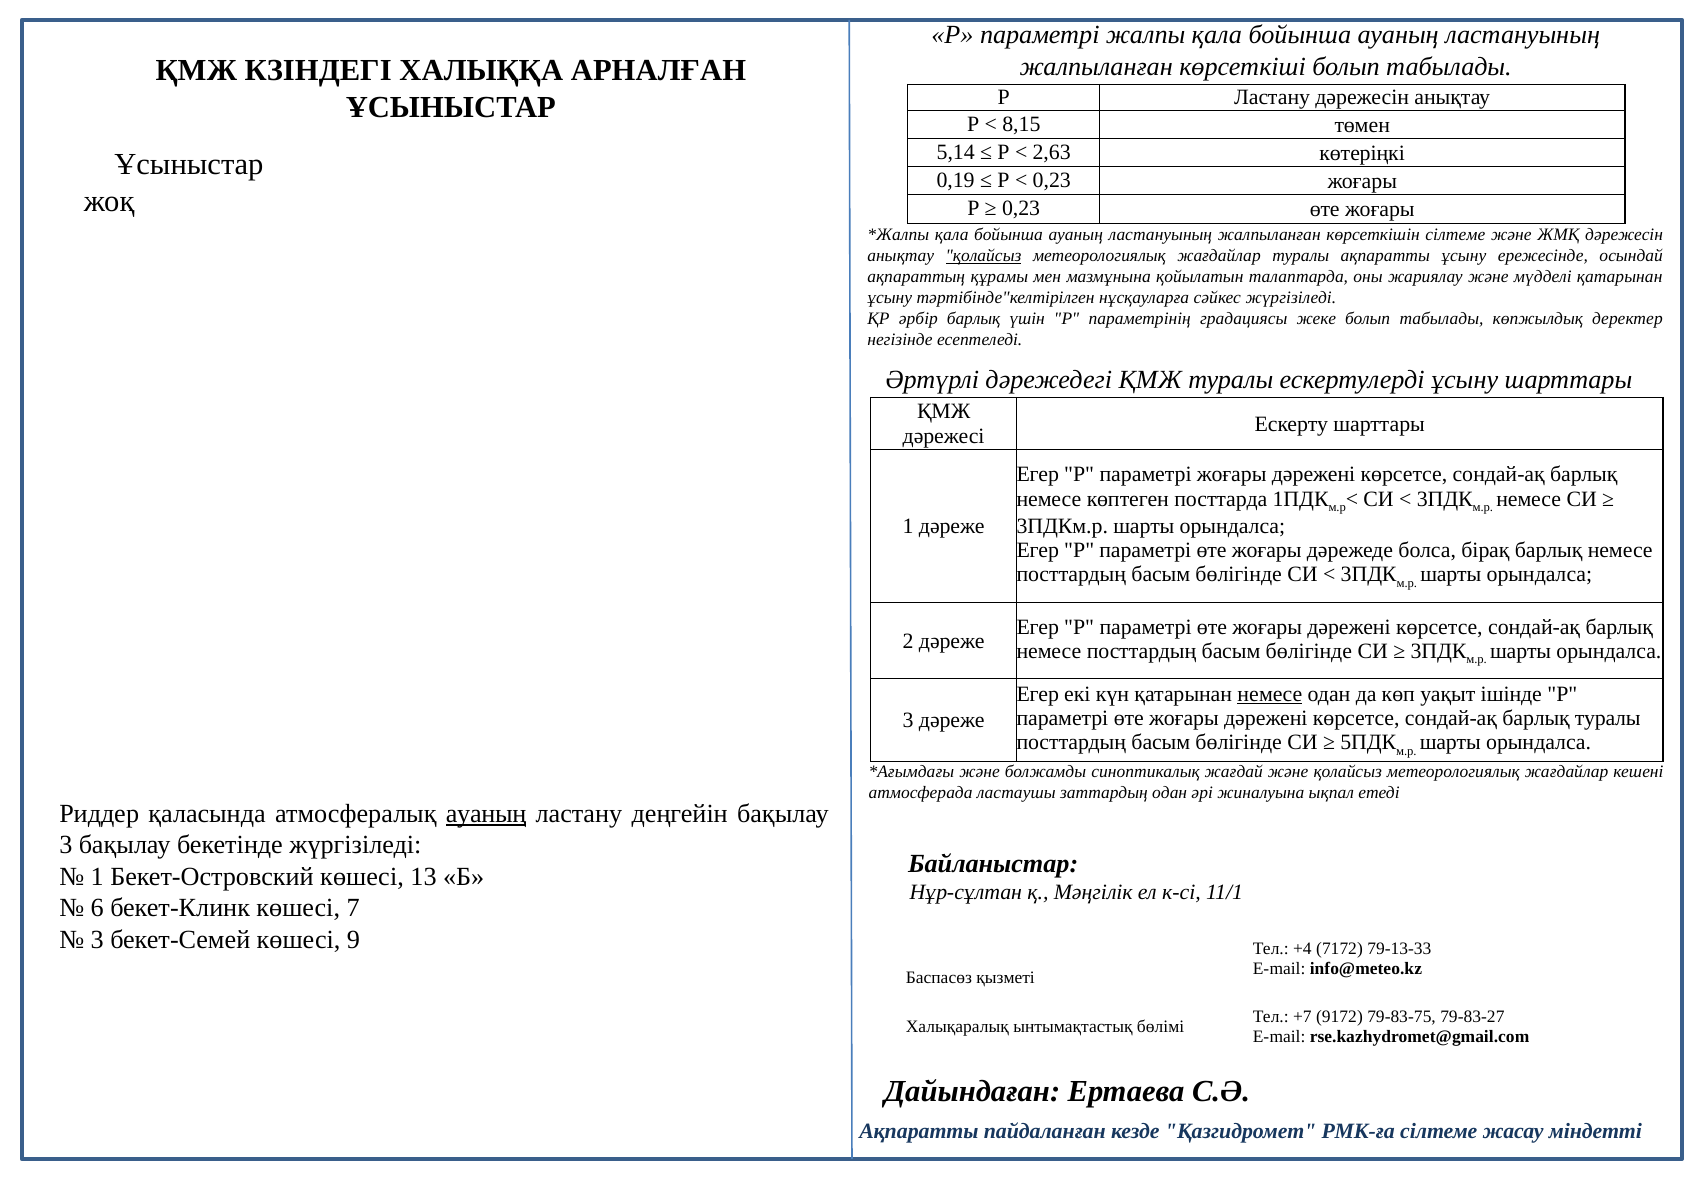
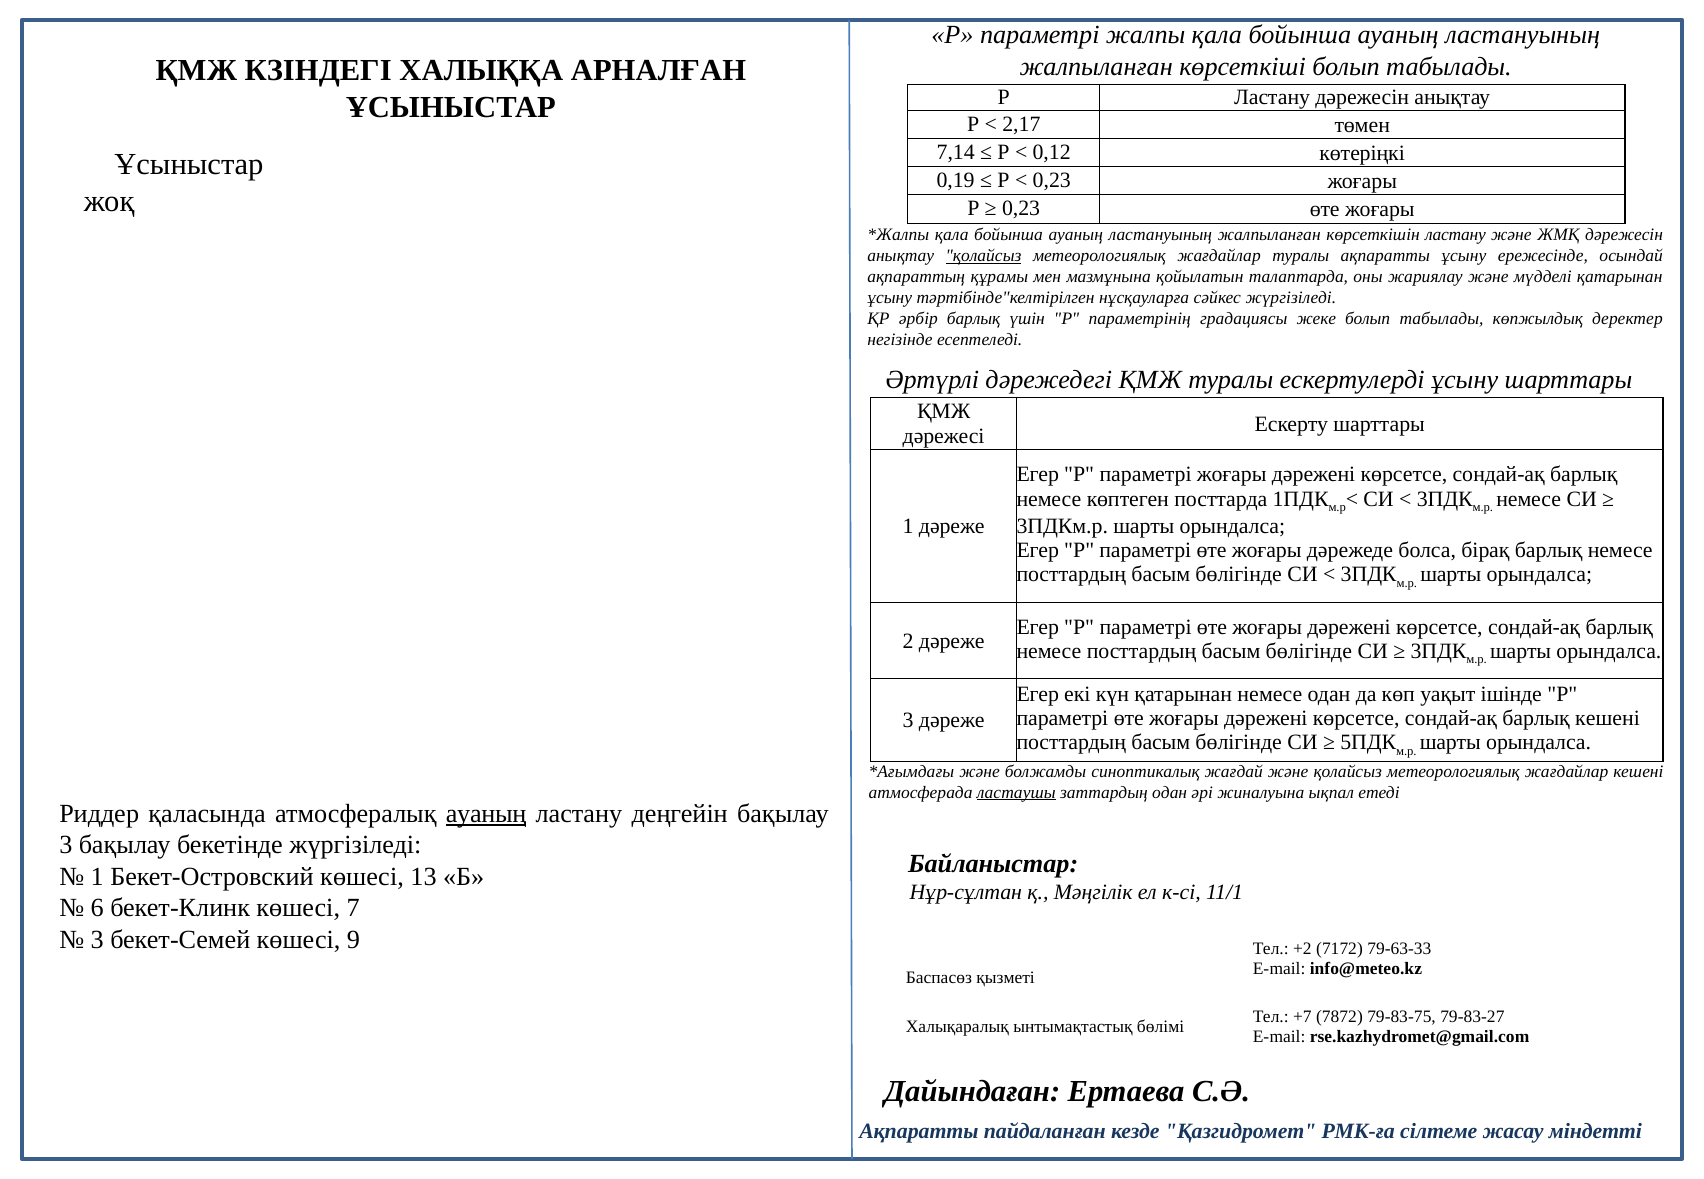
8,15: 8,15 -> 2,17 (1021, 125)
5,14: 5,14 -> 7,14 (956, 153)
2,63: 2,63 -> 0,12 (1052, 153)
көрсеткішін сілтеме: сілтеме -> ластану (1455, 235)
немесе underline: present -> none (1270, 695)
барлық туралы: туралы -> кешені (1608, 719)
ластаушы underline: none -> present (1016, 793)
+4: +4 -> +2 (1302, 949)
79-13-33: 79-13-33 -> 79-63-33 (1399, 949)
9172: 9172 -> 7872 (1339, 1018)
